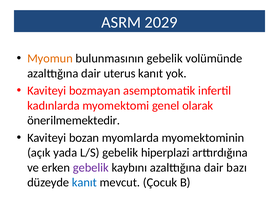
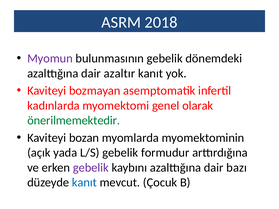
2029: 2029 -> 2018 (161, 22)
Myomun colour: orange -> purple (50, 59)
volümünde: volümünde -> dönemdeki (214, 59)
uterus: uterus -> azaltır (119, 73)
önerilmemektedir colour: black -> green (74, 121)
hiperplazi: hiperplazi -> formudur (165, 153)
